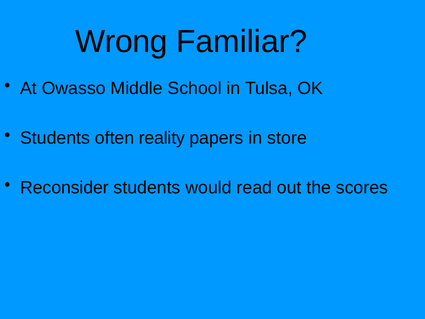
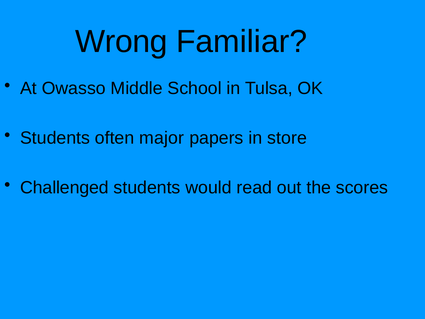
reality: reality -> major (162, 138)
Reconsider: Reconsider -> Challenged (64, 188)
